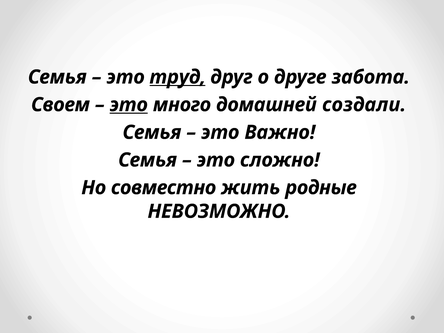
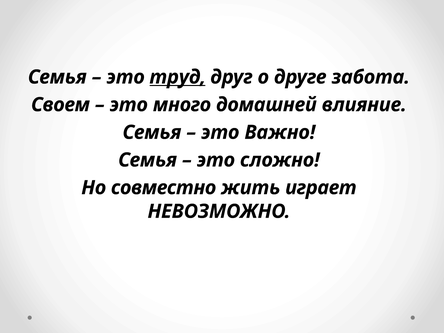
это underline: present -> none (129, 105)
создали: создали -> влияние (364, 105)
родные: родные -> играет (321, 188)
